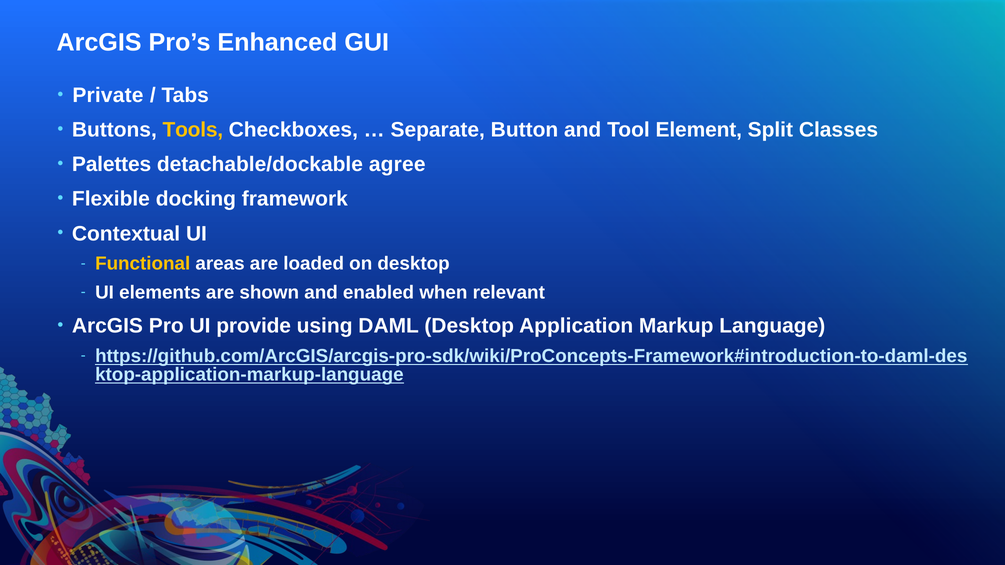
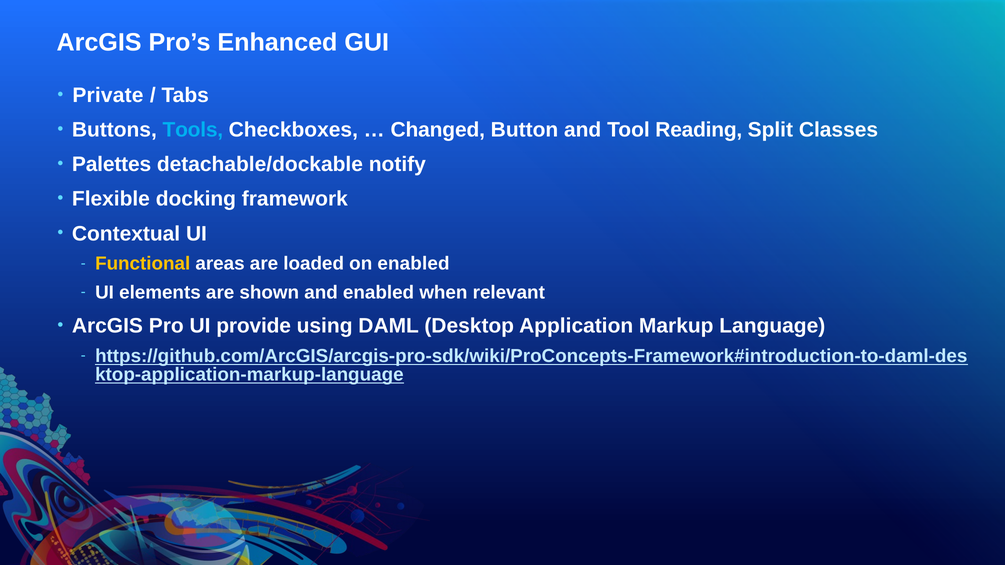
Tools colour: yellow -> light blue (193, 130)
Separate: Separate -> Changed (438, 130)
Element: Element -> Reading (699, 130)
agree: agree -> notify (397, 165)
on desktop: desktop -> enabled (413, 264)
